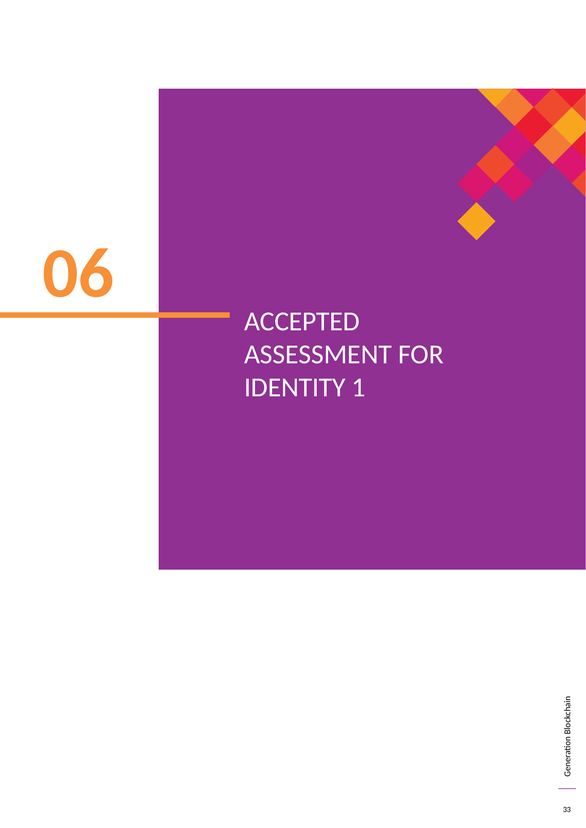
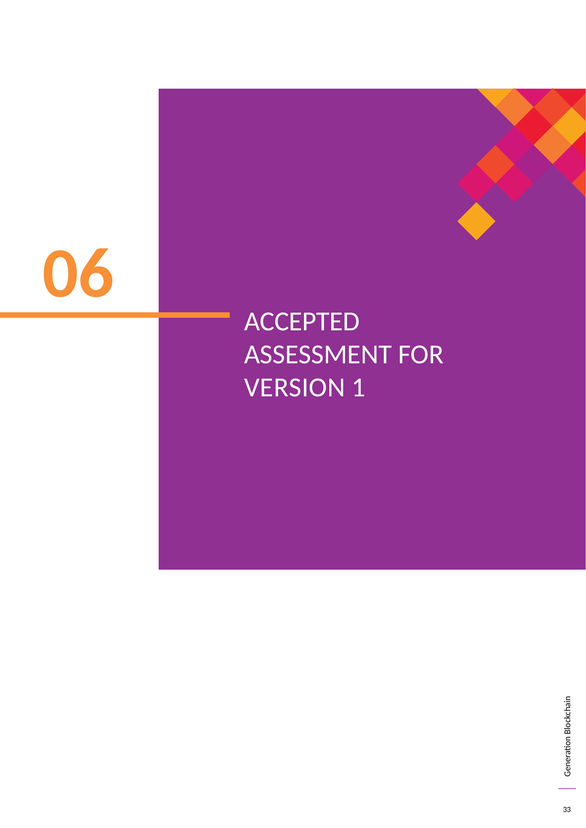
IDENTITY: IDENTITY -> VERSION (295, 388)
